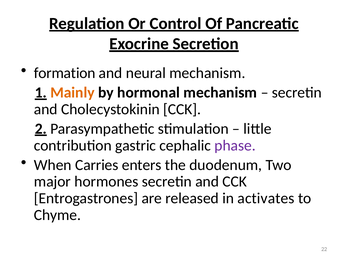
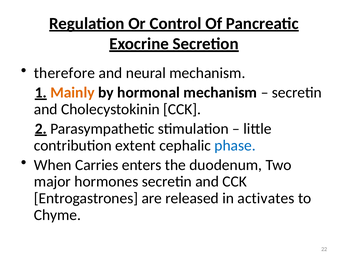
formation: formation -> therefore (64, 73)
gastric: gastric -> extent (136, 145)
phase colour: purple -> blue (235, 145)
